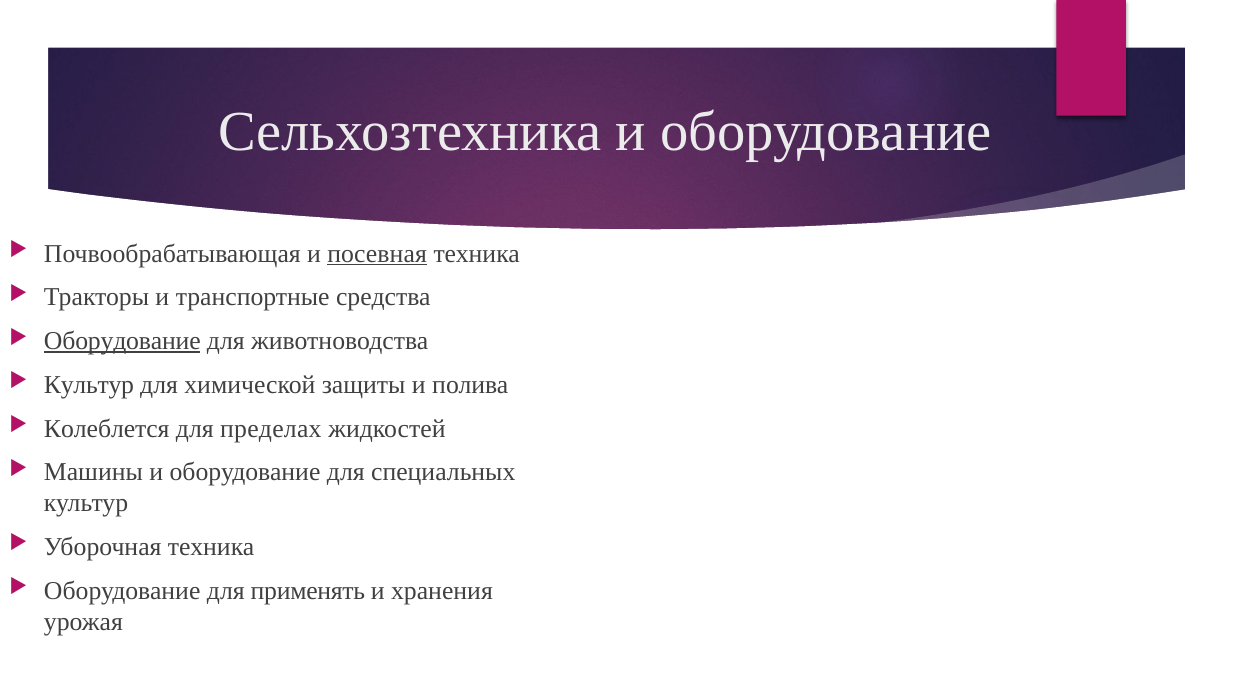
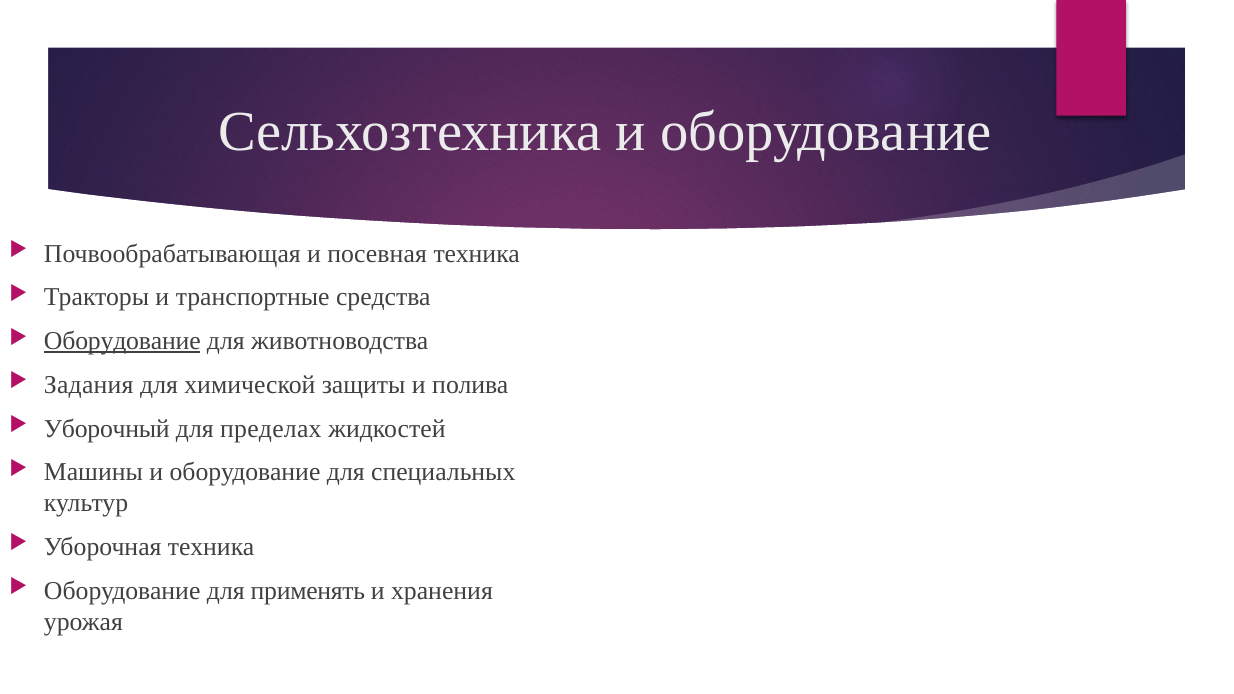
посевная underline: present -> none (377, 254)
Культур: Культур -> Задания (89, 385)
Колеблется: Колеблется -> Уборочный (107, 429)
